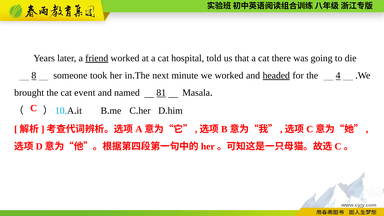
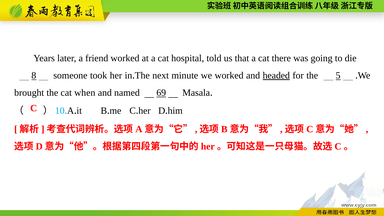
friend underline: present -> none (97, 58)
4: 4 -> 5 (338, 76)
event: event -> when (85, 93)
81: 81 -> 69 (161, 93)
